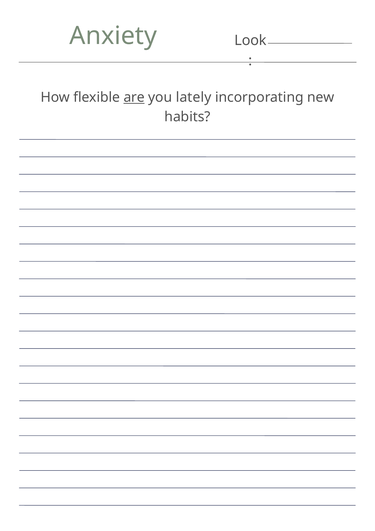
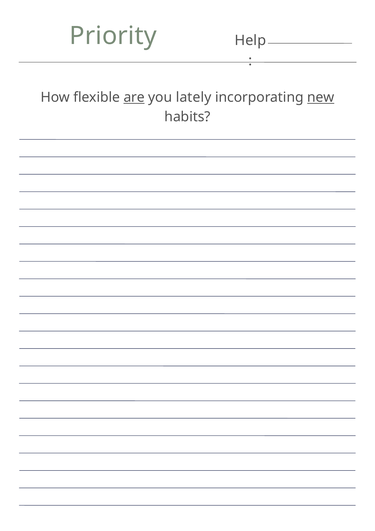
Anxiety: Anxiety -> Priority (113, 36)
Look: Look -> Help (250, 40)
new underline: none -> present (321, 97)
